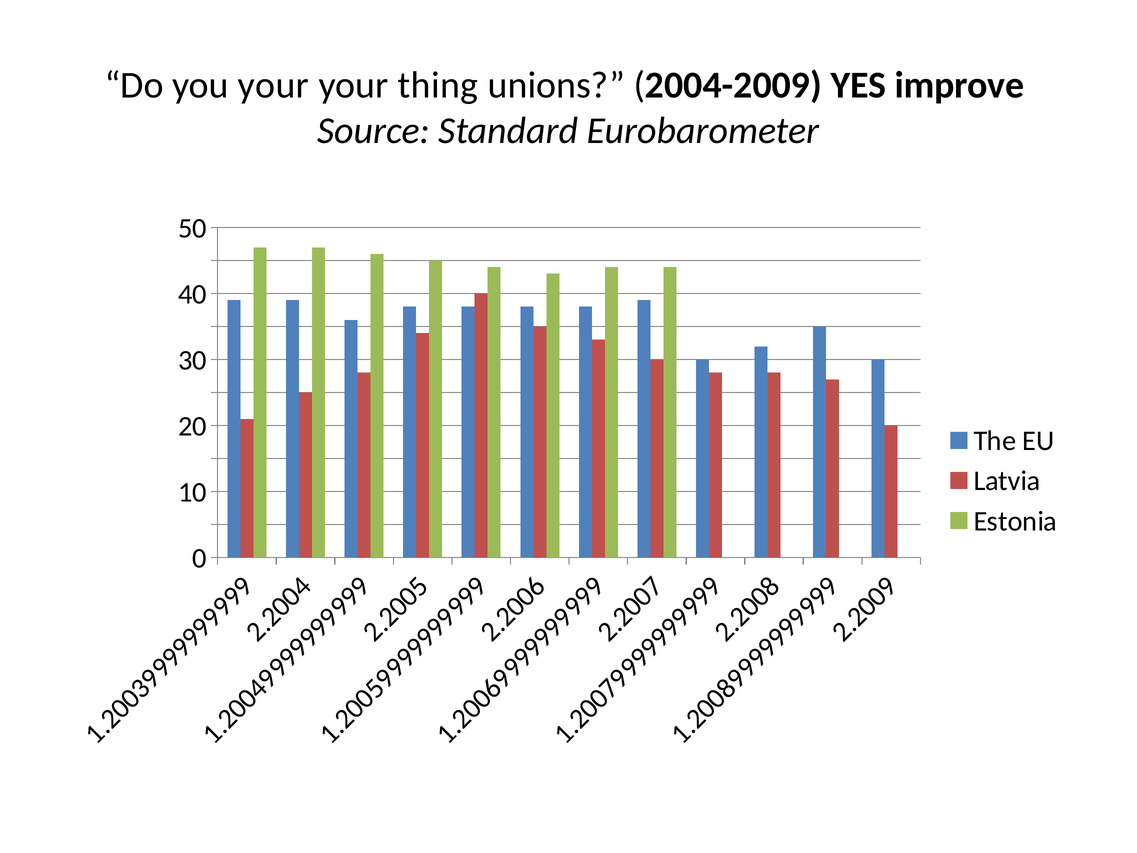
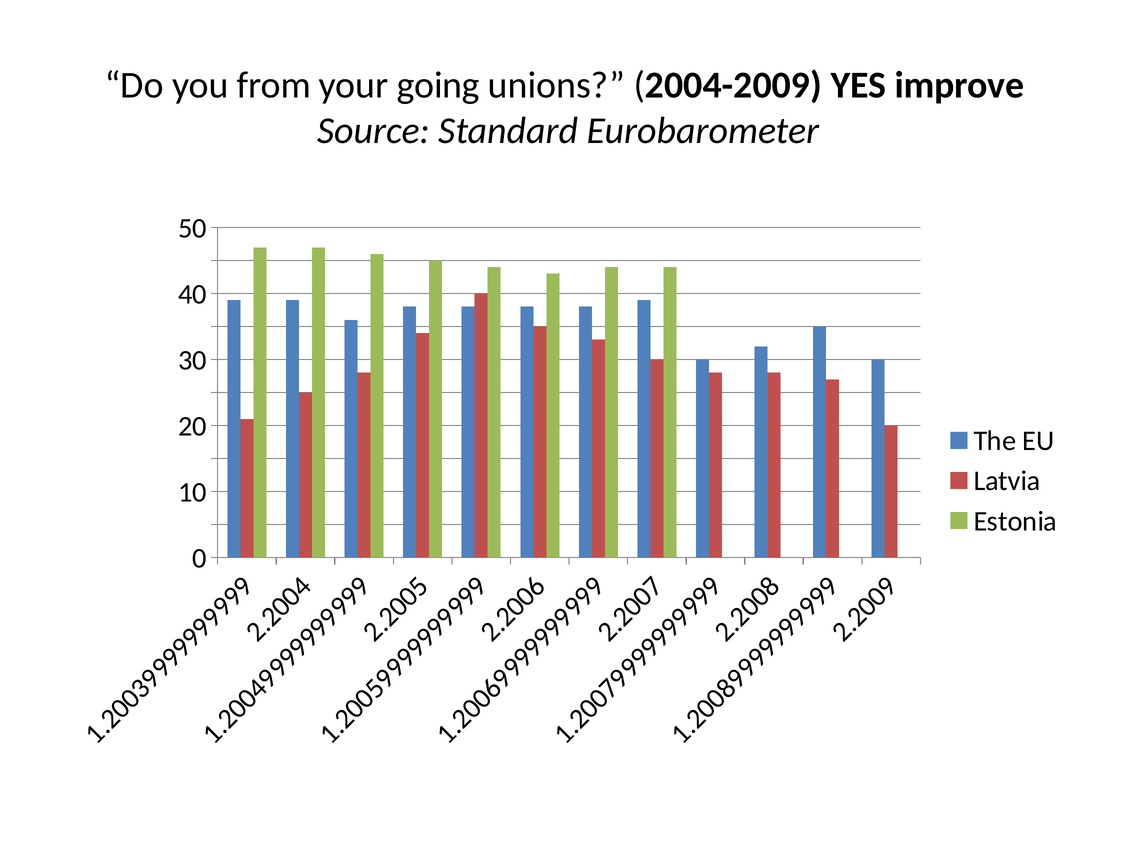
you your: your -> from (274, 85)
thing: thing -> going (438, 85)
